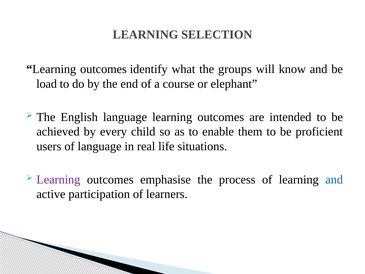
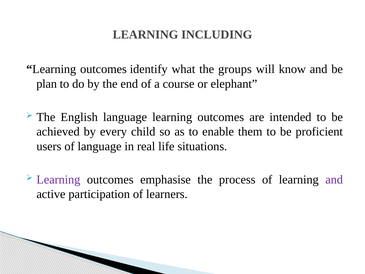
SELECTION: SELECTION -> INCLUDING (217, 35)
load: load -> plan (47, 84)
and colour: blue -> purple (334, 179)
